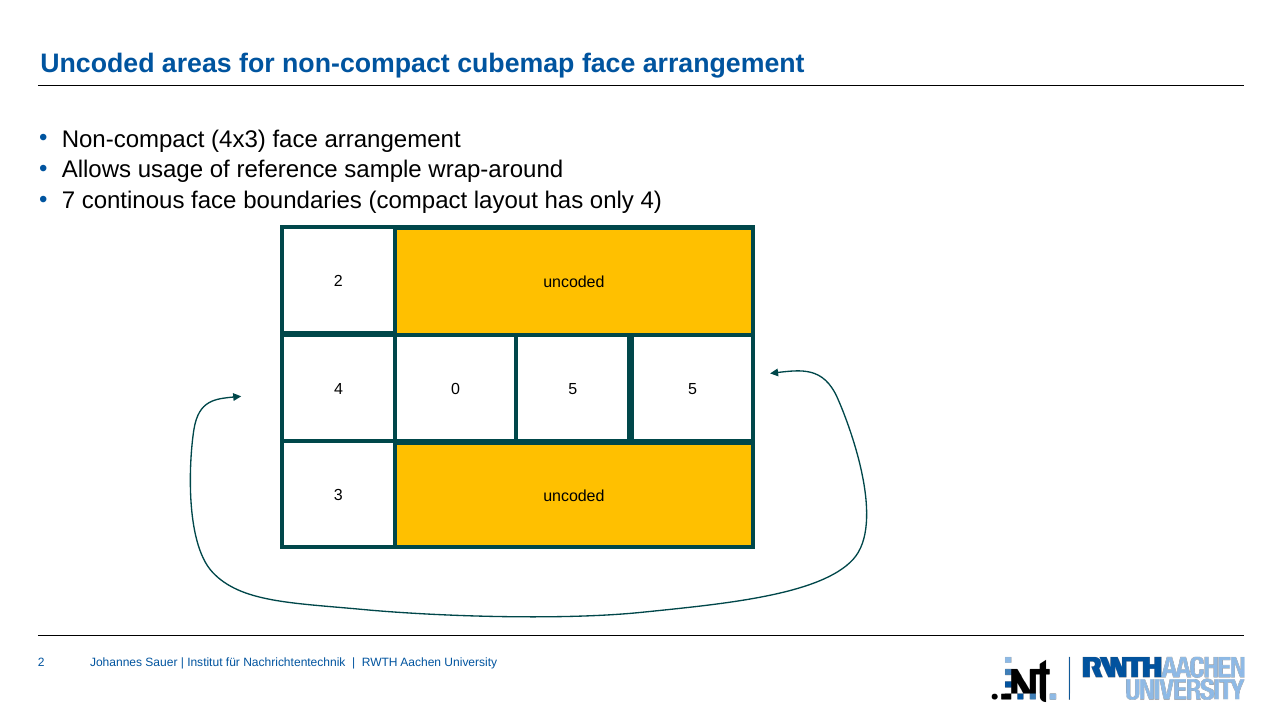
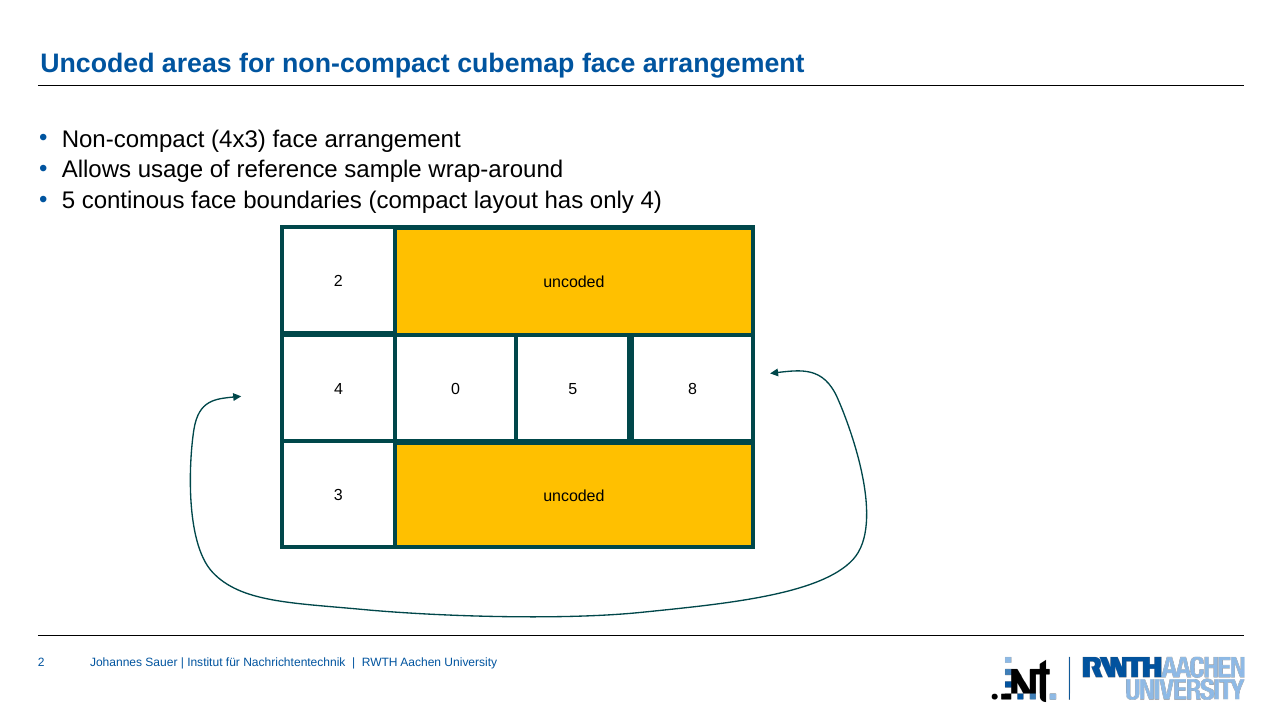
7: 7 -> 5 (69, 200)
5 5: 5 -> 8 (693, 389)
